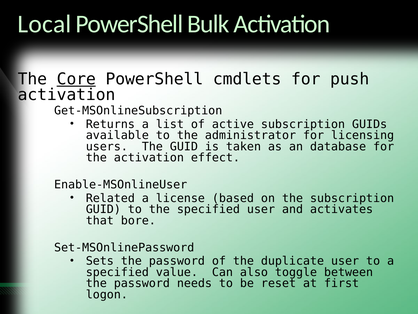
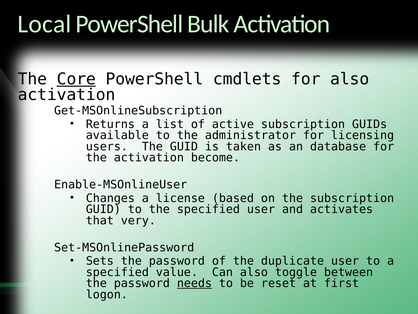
for push: push -> also (350, 79)
effect: effect -> become (215, 157)
Related: Related -> Changes (110, 198)
bore: bore -> very (138, 220)
needs underline: none -> present (194, 283)
